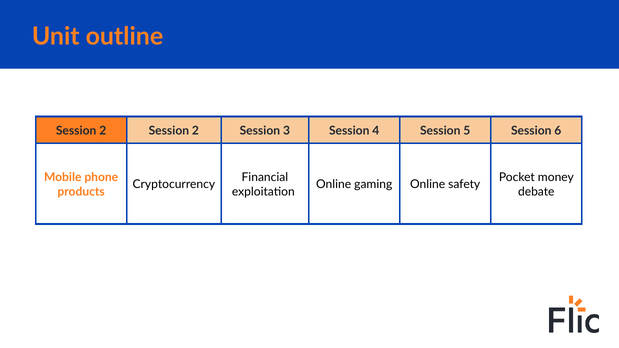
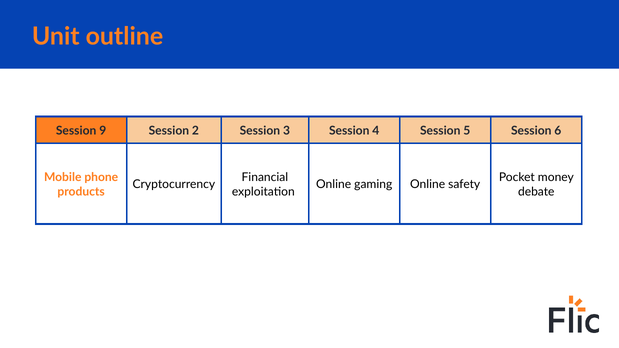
2: 2 -> 9 (103, 131)
